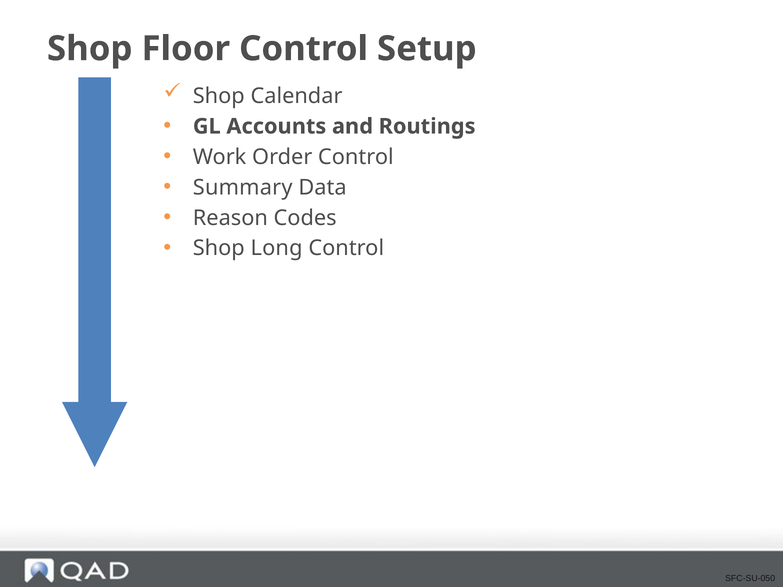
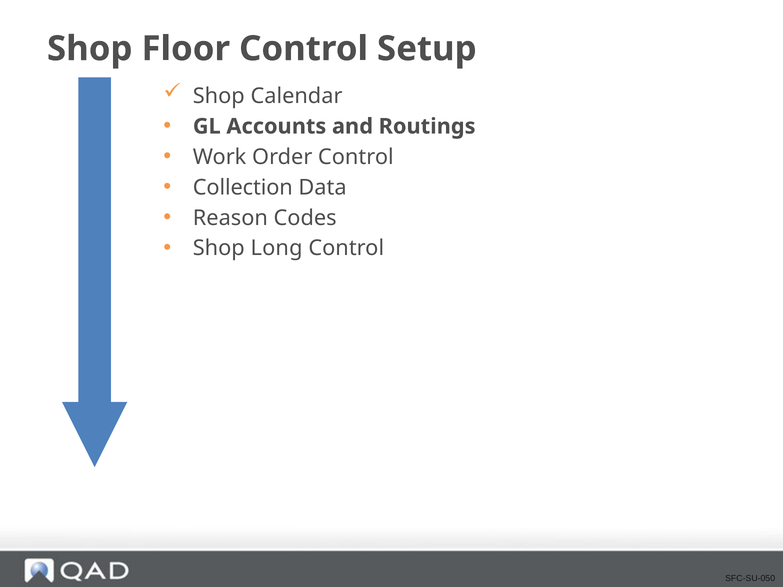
Summary: Summary -> Collection (243, 187)
